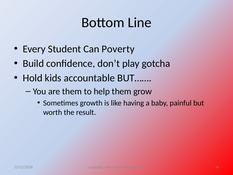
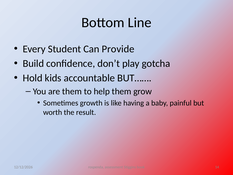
Poverty: Poverty -> Provide (118, 49)
